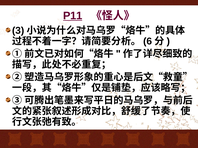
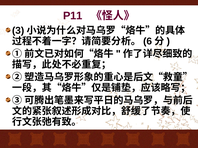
P11 underline: present -> none (73, 16)
